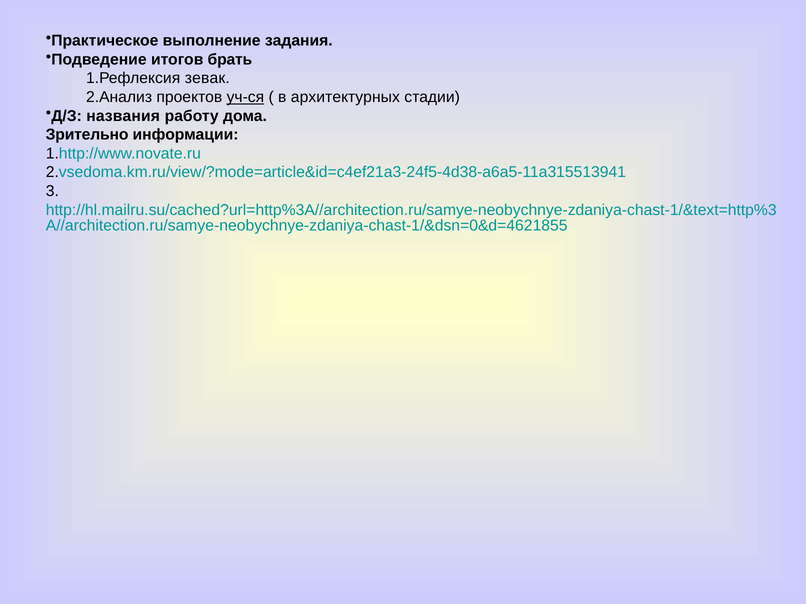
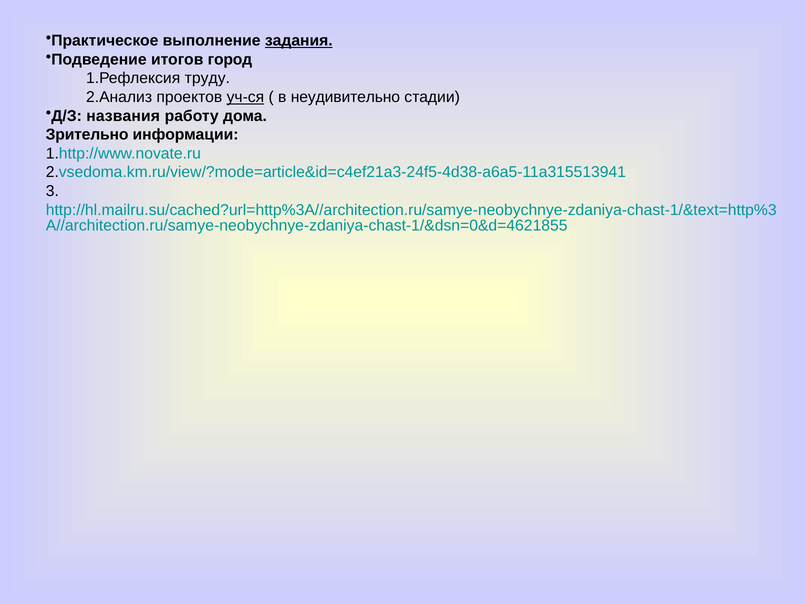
задания underline: none -> present (299, 41)
брать: брать -> город (230, 60)
зевак: зевак -> труду (207, 78)
архитектурных: архитектурных -> неудивительно (345, 97)
